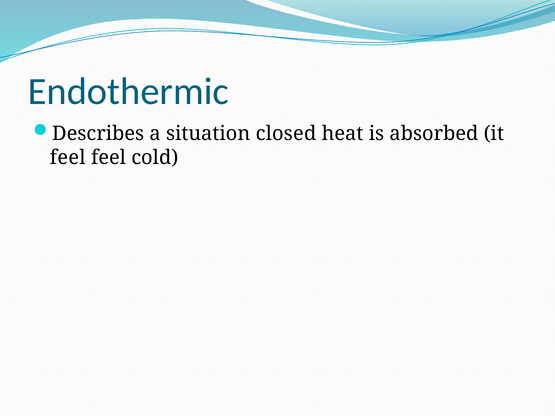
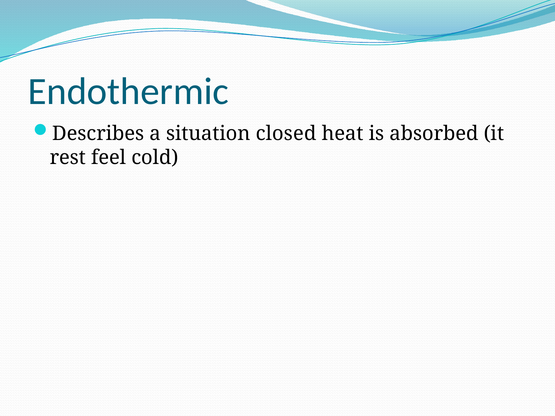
feel: feel -> rest (68, 158)
